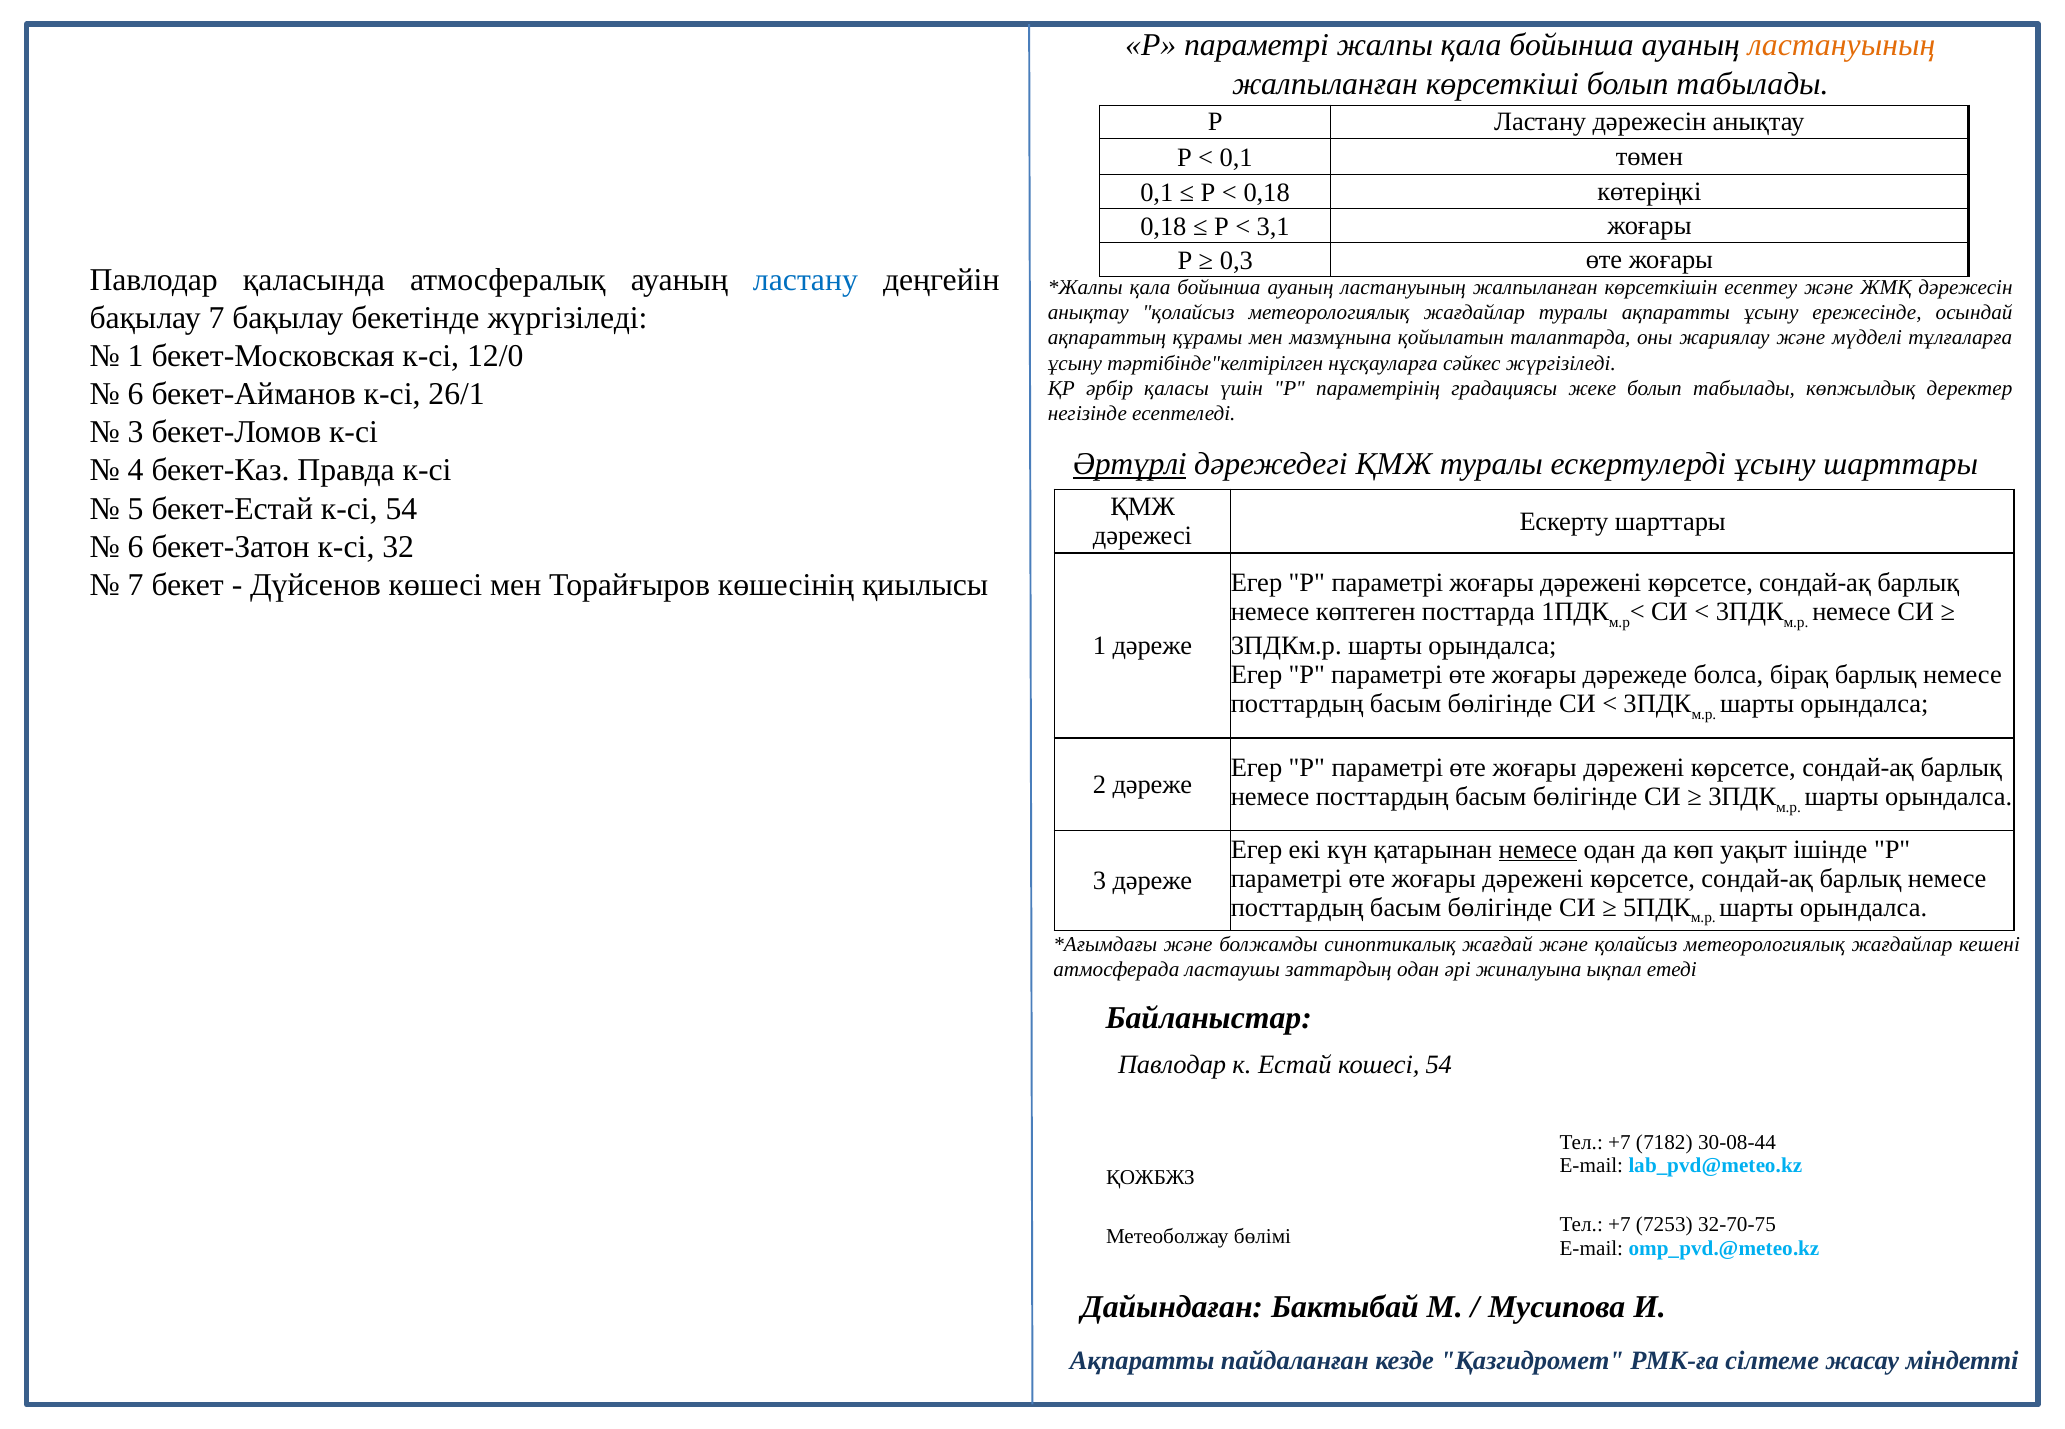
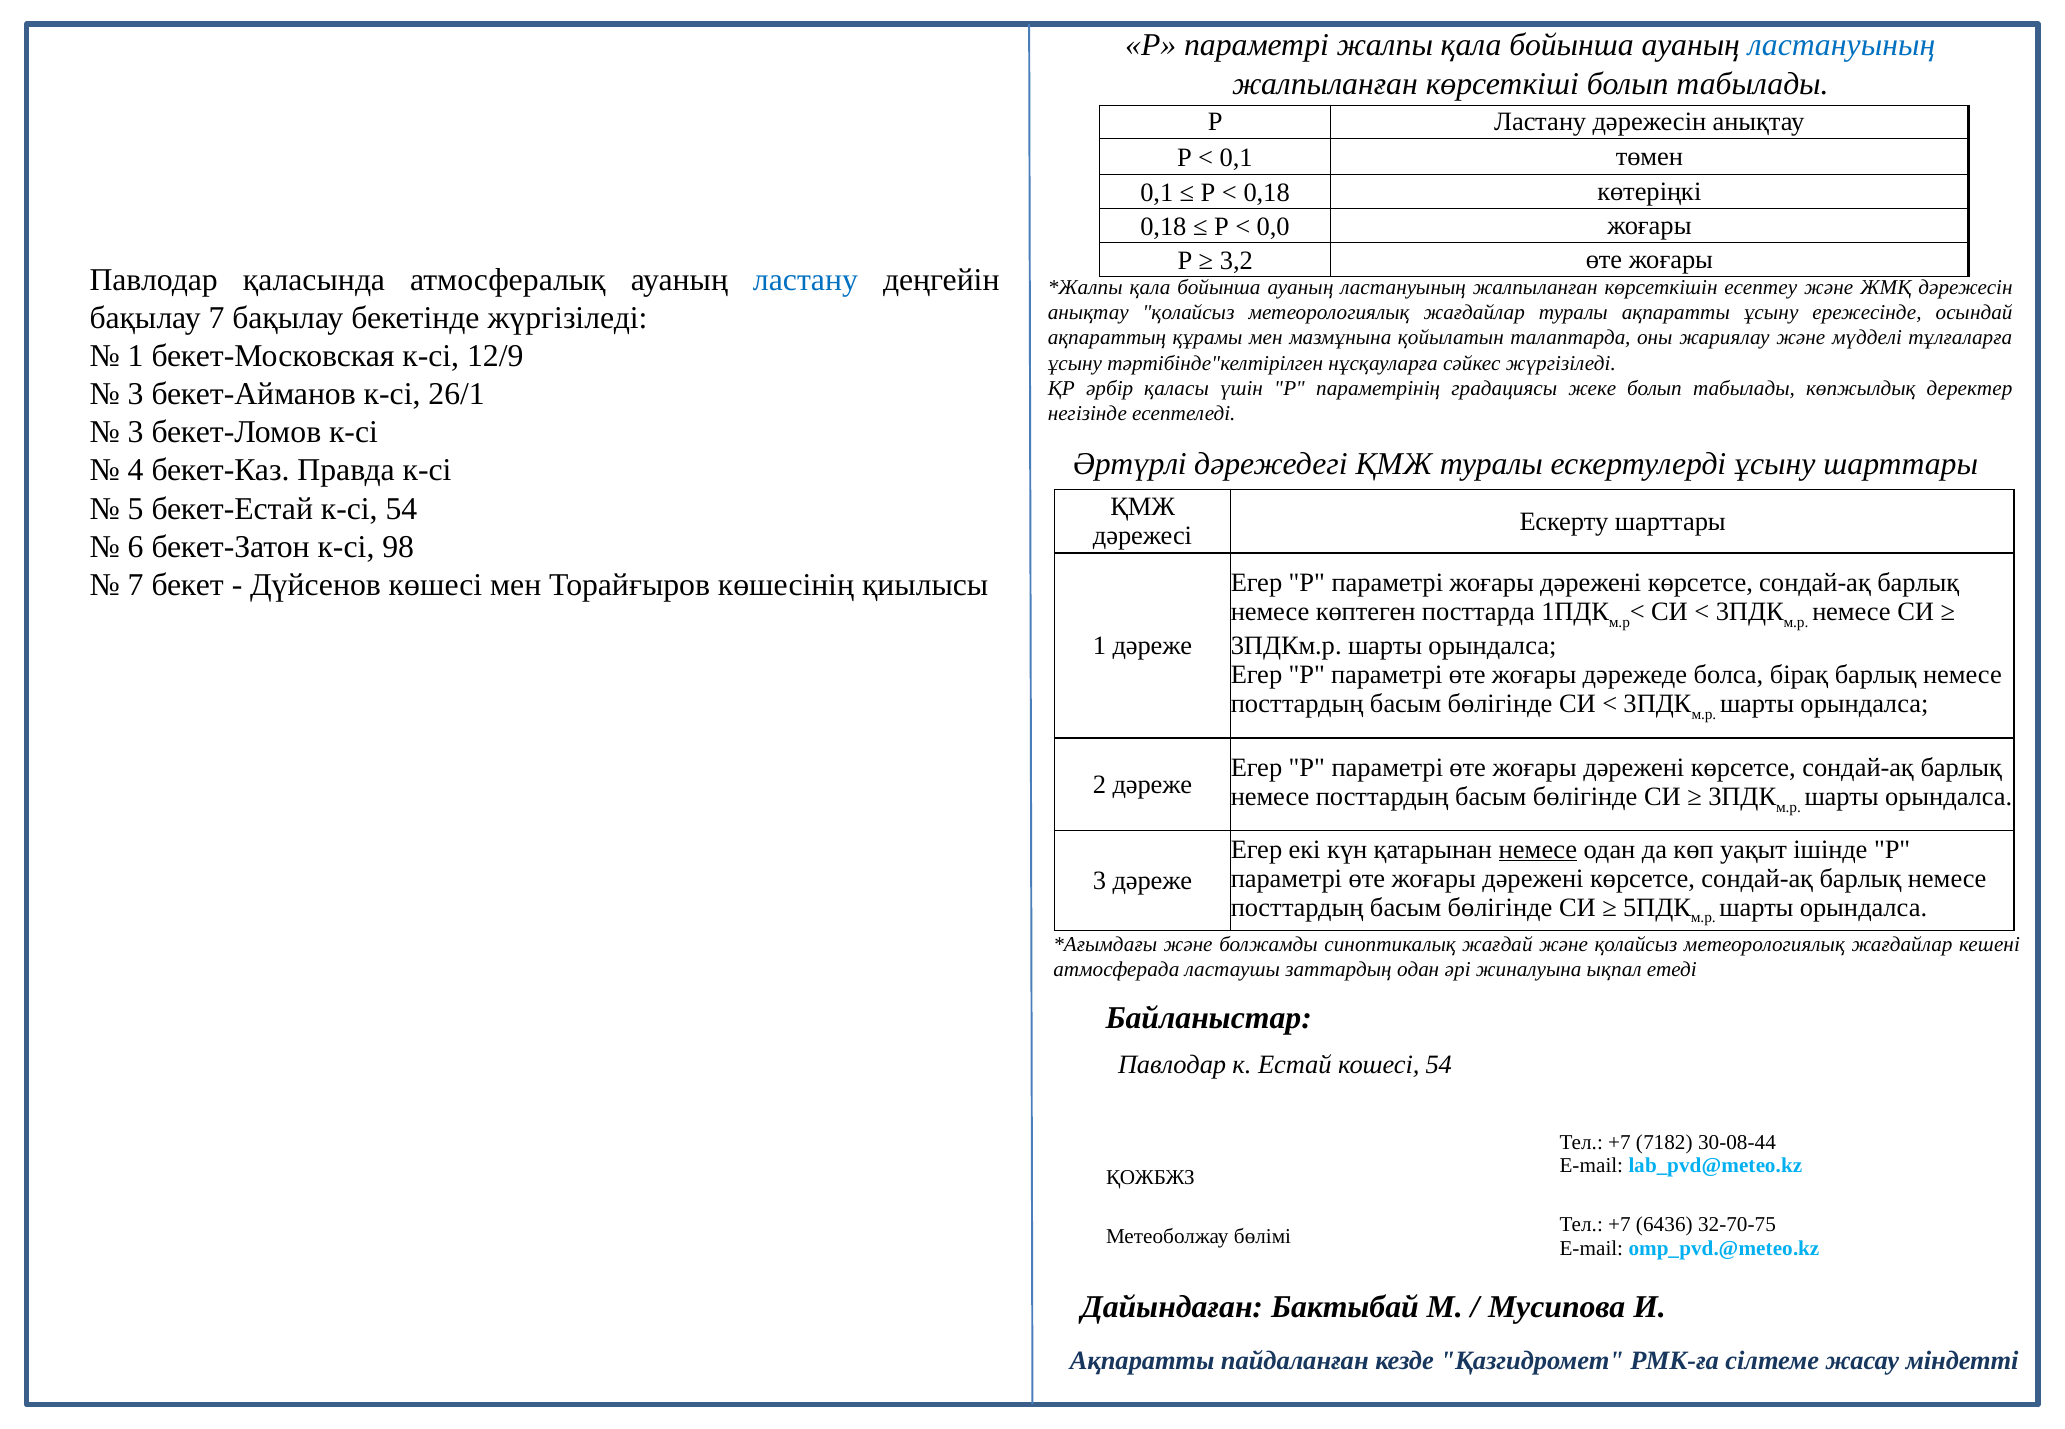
ластануының colour: orange -> blue (1842, 46)
3,1: 3,1 -> 0,0 (1273, 227)
0,3: 0,3 -> 3,2 (1236, 261)
12/0: 12/0 -> 12/9 (495, 356)
6: 6 -> 3 (136, 394)
Әртүрлі underline: present -> none (1130, 464)
32: 32 -> 98 (398, 547)
7253: 7253 -> 6436 (1664, 1225)
